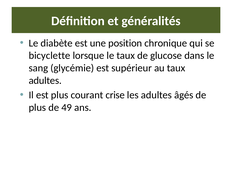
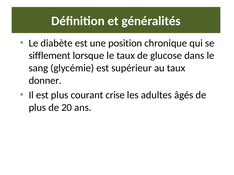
bicyclette: bicyclette -> sifflement (50, 56)
adultes: adultes -> donner (45, 81)
49: 49 -> 20 (67, 108)
